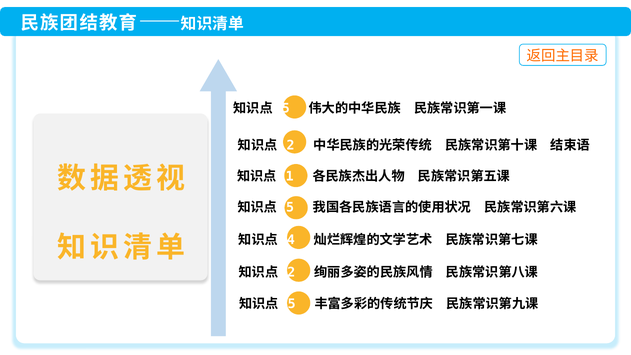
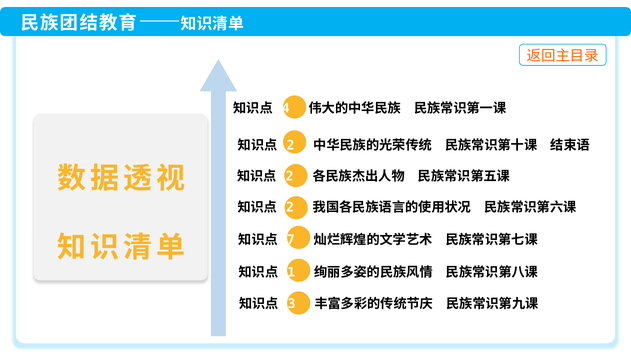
5: 5 -> 4 (286, 108)
1: 1 -> 2 (290, 177)
5: 5 -> 2 (290, 207)
4: 4 -> 7 (291, 240)
2: 2 -> 1 (291, 272)
5: 5 -> 3 (292, 304)
